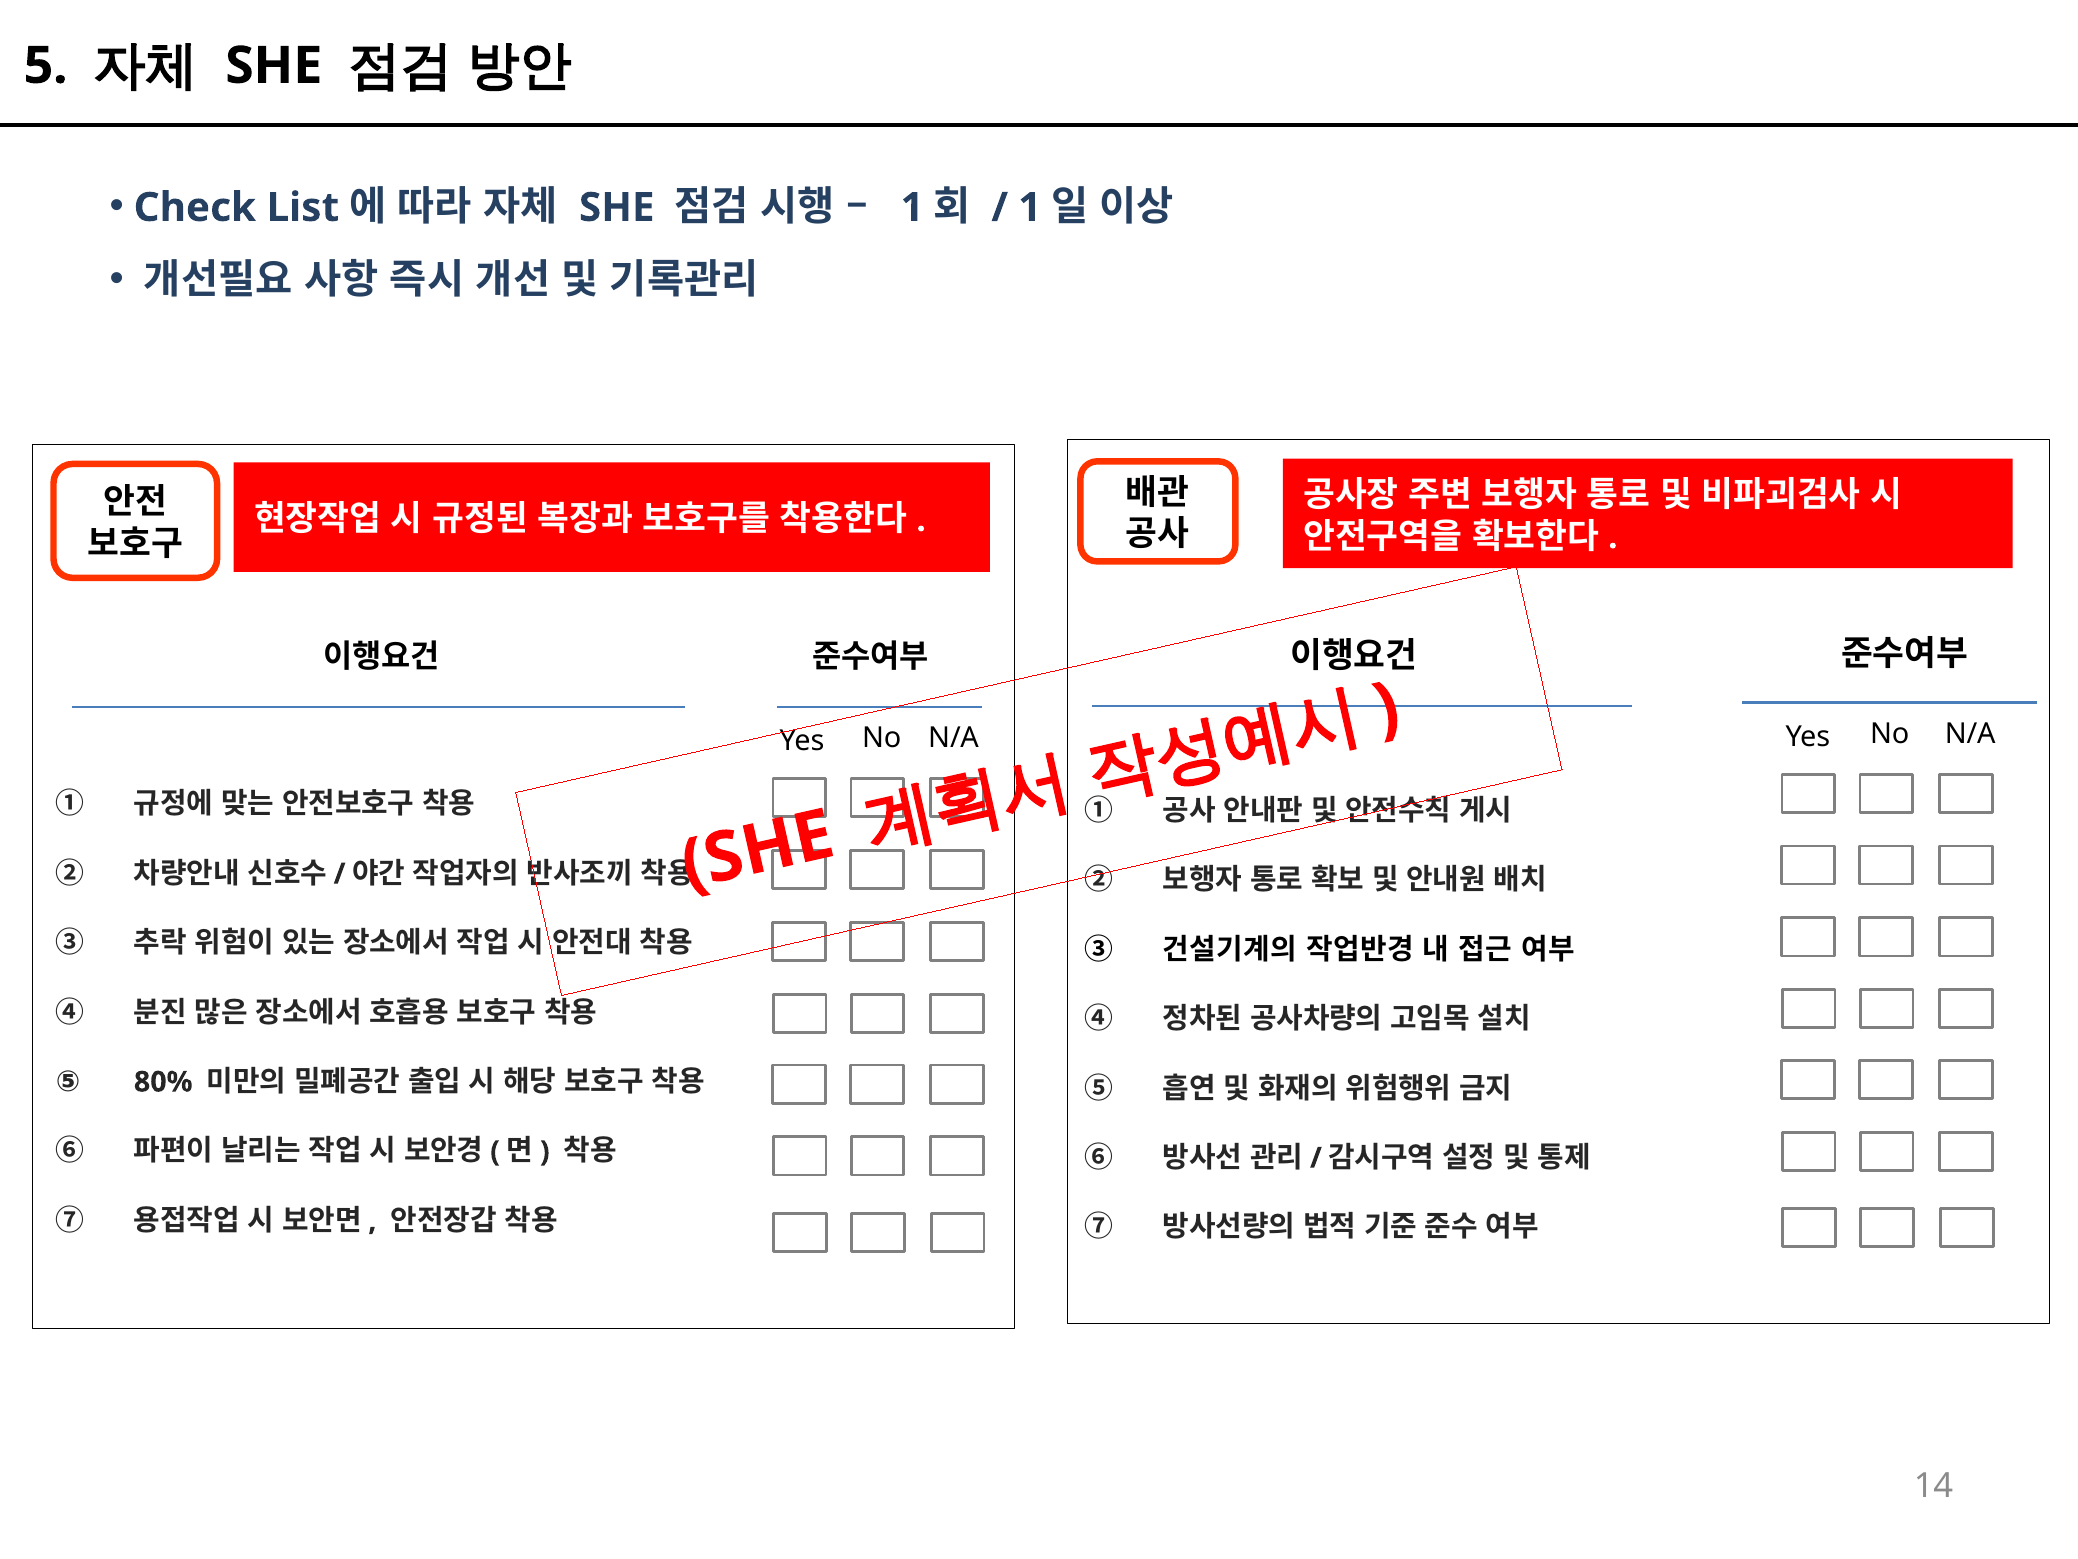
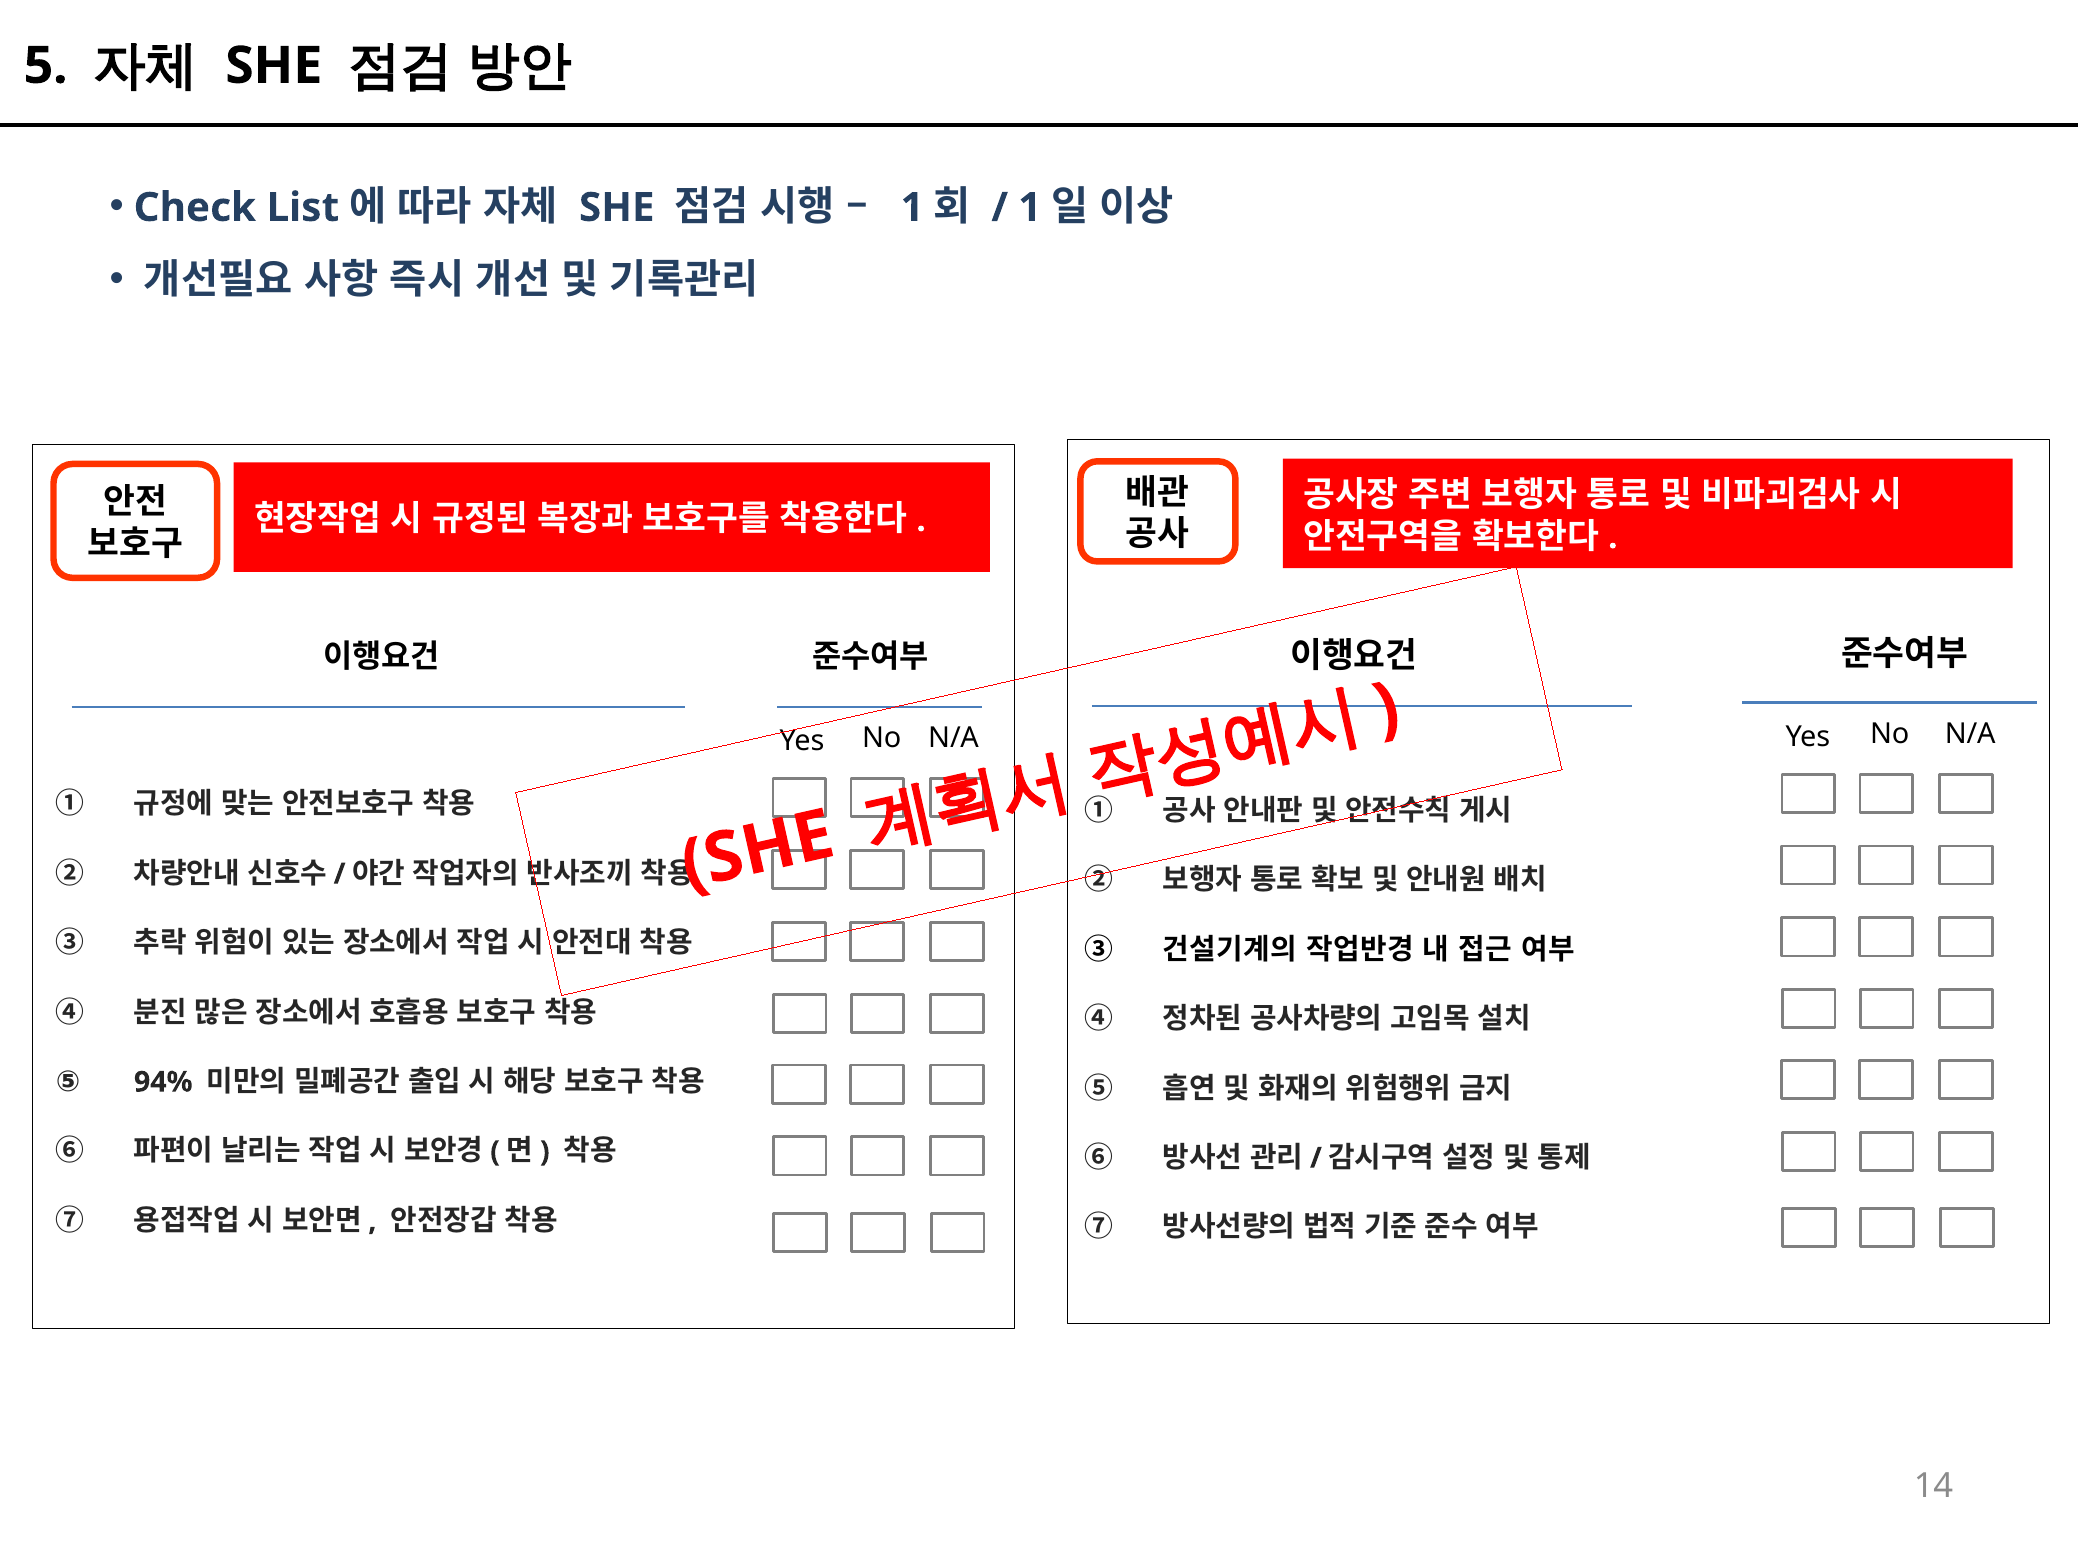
80%: 80% -> 94% (163, 1082)
